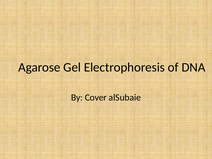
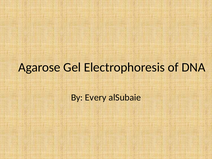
Cover: Cover -> Every (96, 97)
